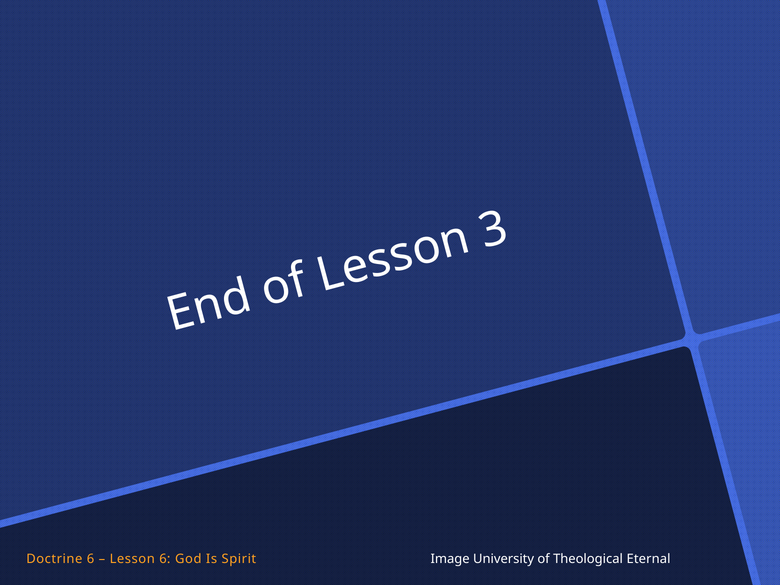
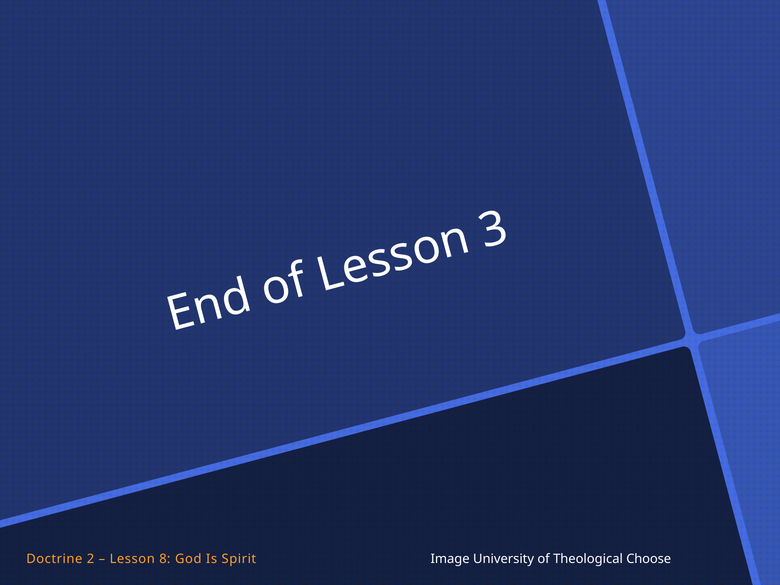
Doctrine 6: 6 -> 2 (90, 559)
Lesson 6: 6 -> 8 (165, 559)
Eternal: Eternal -> Choose (649, 559)
